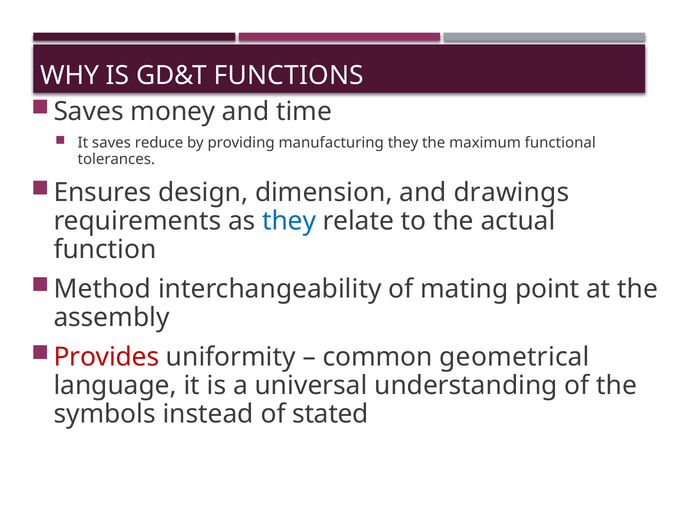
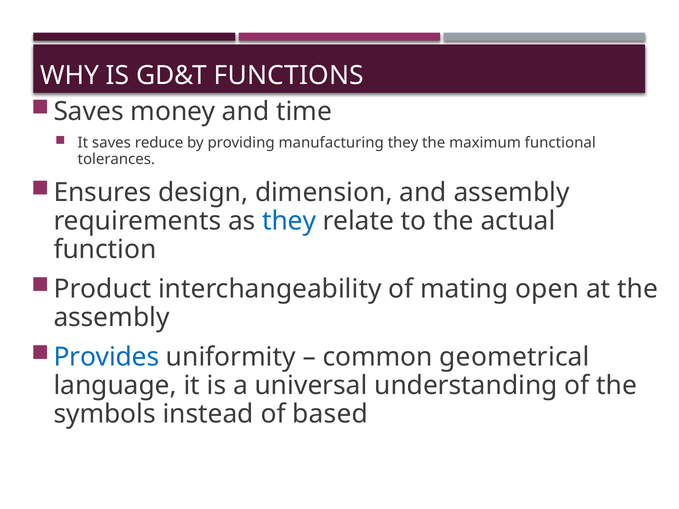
and drawings: drawings -> assembly (512, 192)
Method: Method -> Product (102, 289)
point: point -> open (547, 289)
Provides colour: red -> blue (106, 357)
stated: stated -> based (330, 414)
